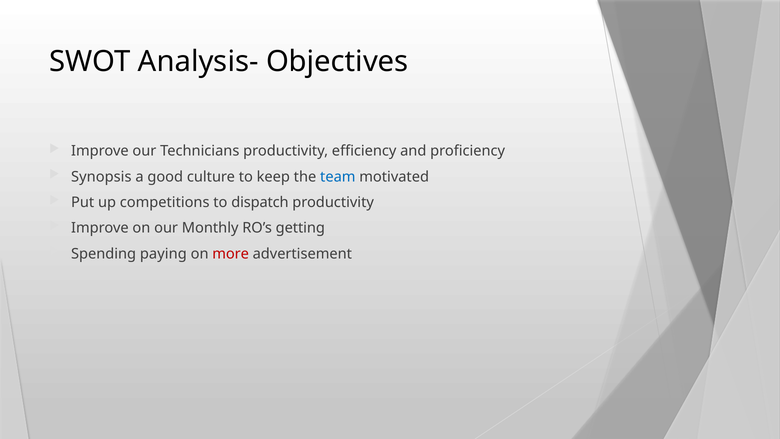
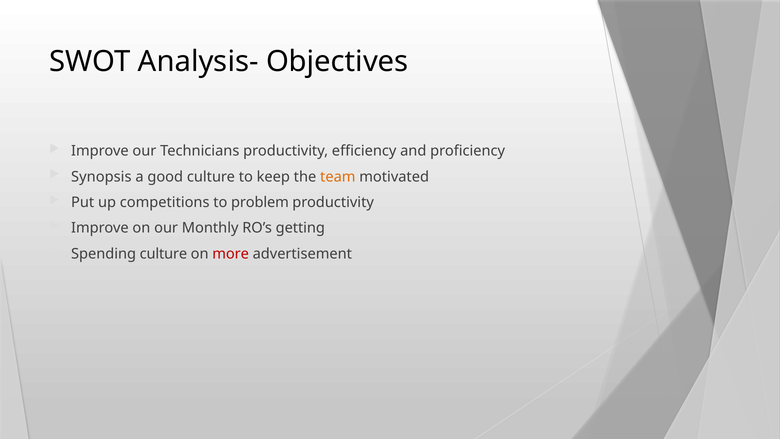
team colour: blue -> orange (338, 177)
dispatch: dispatch -> problem (260, 202)
Spending paying: paying -> culture (163, 254)
